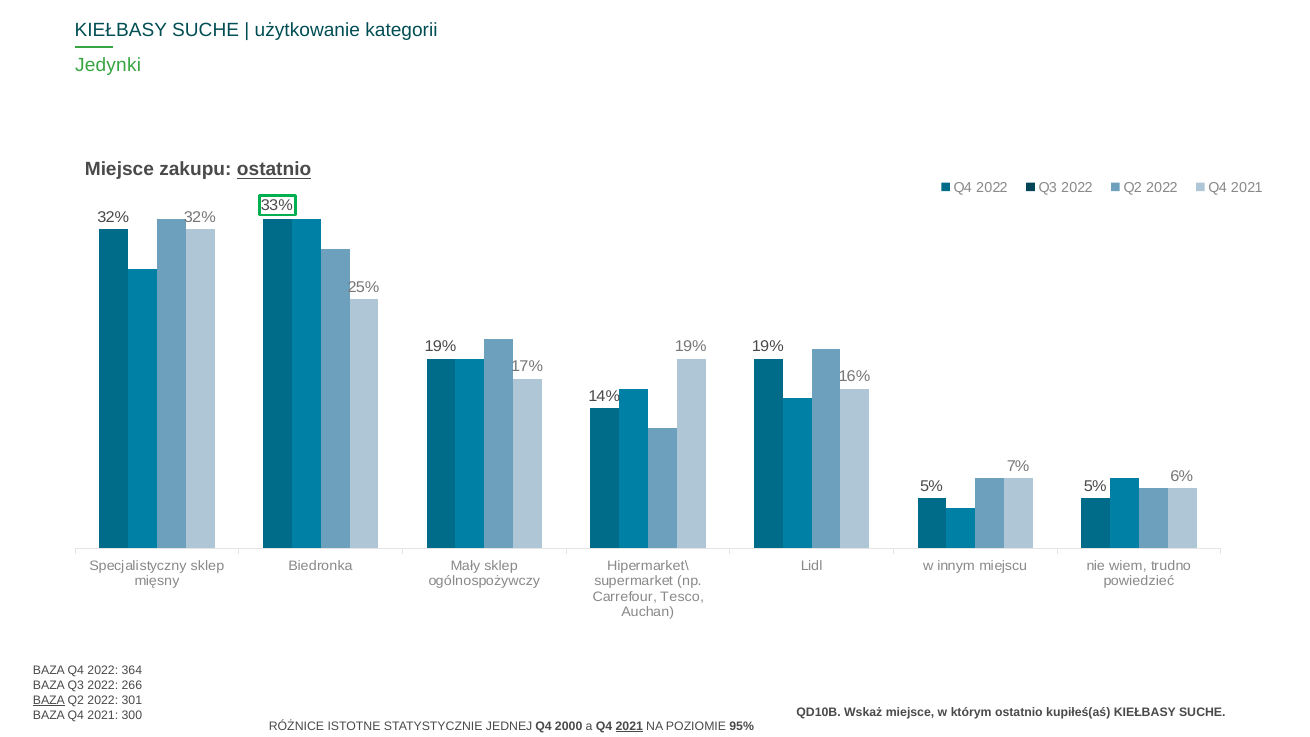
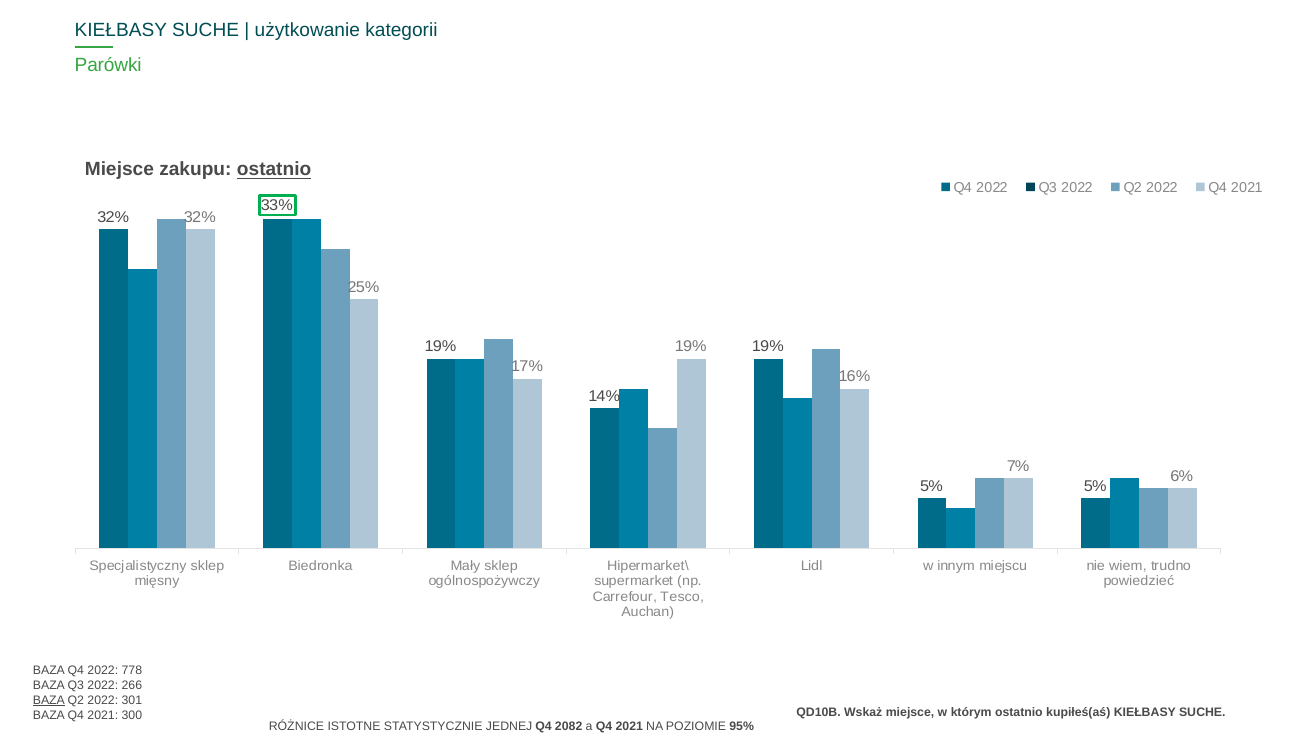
Jedynki: Jedynki -> Parówki (108, 65)
364: 364 -> 778 (132, 671)
2000: 2000 -> 2082 (569, 726)
2021 underline: present -> none (629, 726)
